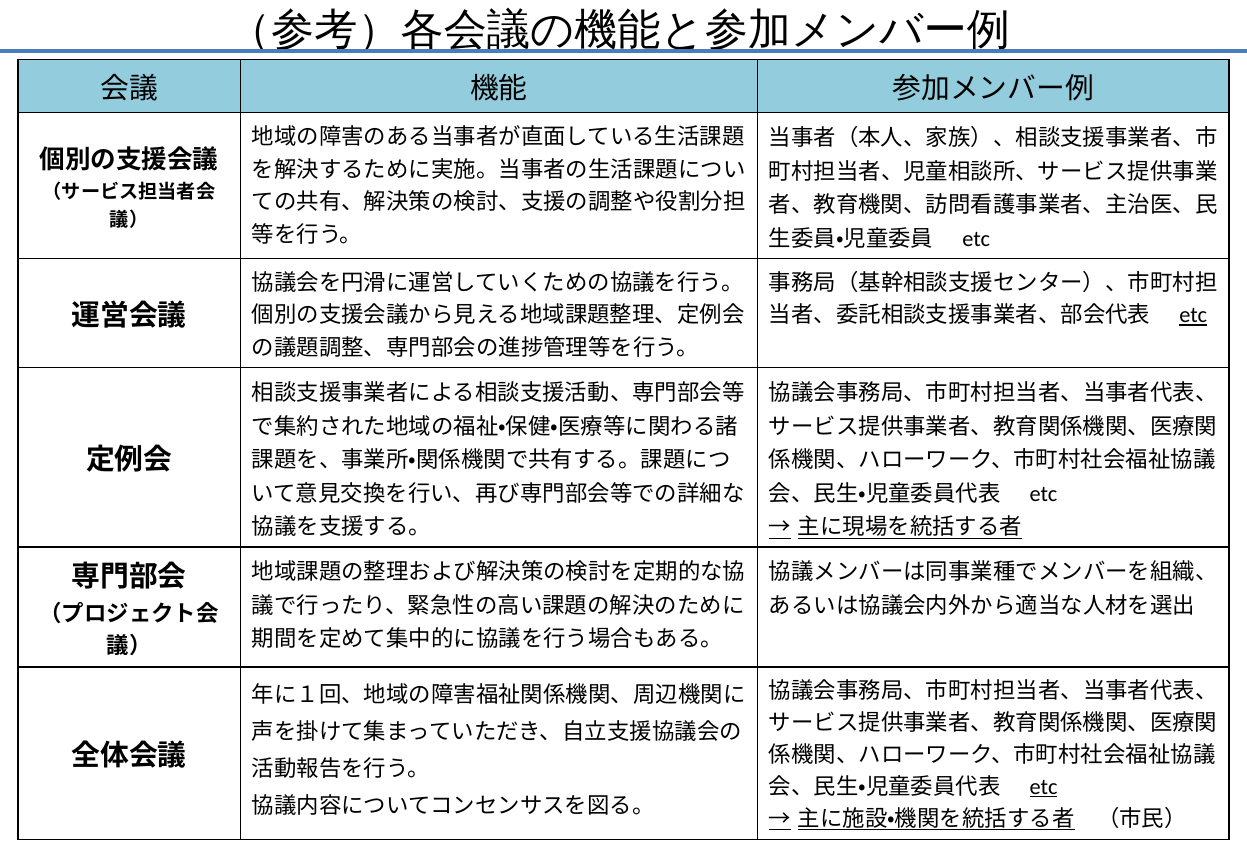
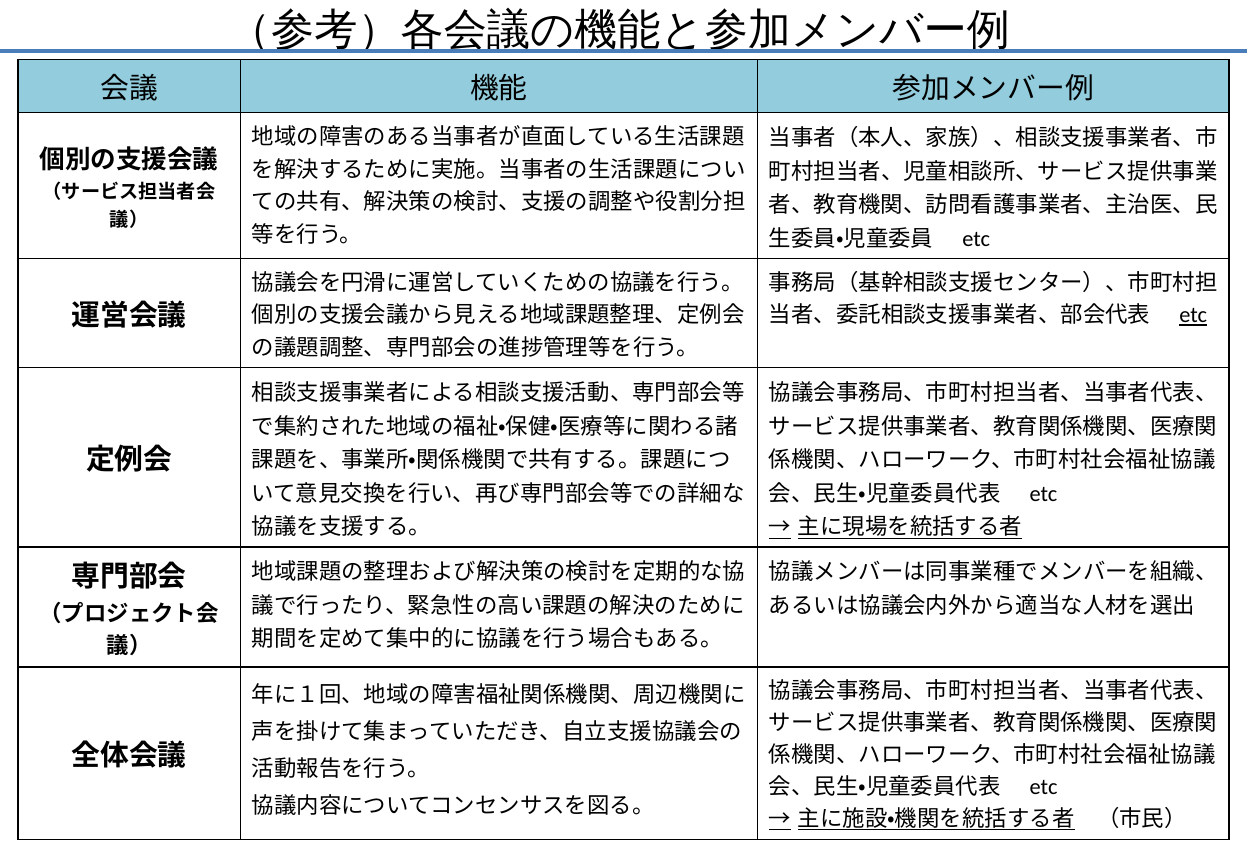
etc underline: present -> none (1044, 786)
